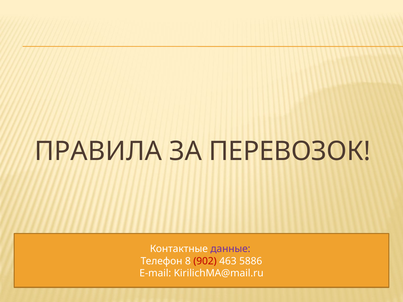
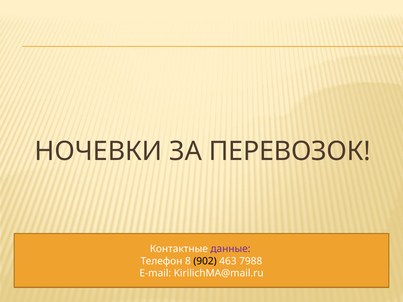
ПРАВИЛА: ПРАВИЛА -> НОЧЕВКИ (98, 151)
902 colour: red -> black (205, 261)
5886: 5886 -> 7988 (251, 261)
